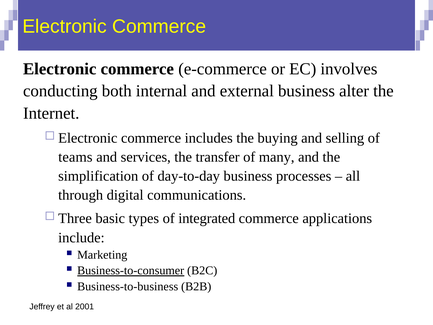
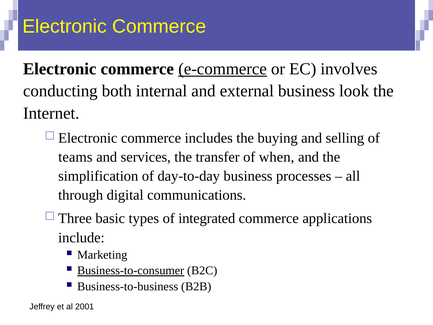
e-commerce underline: none -> present (223, 69)
alter: alter -> look (354, 91)
many: many -> when (277, 157)
